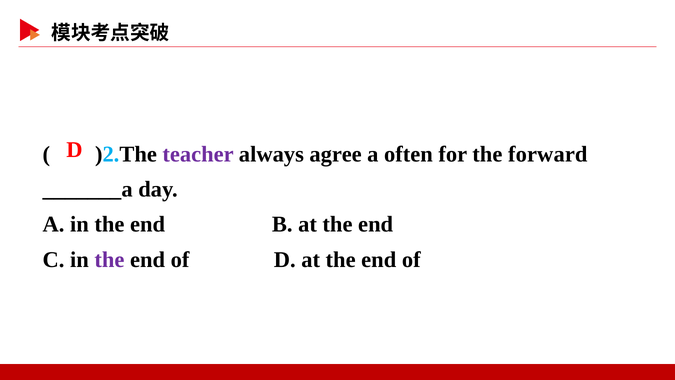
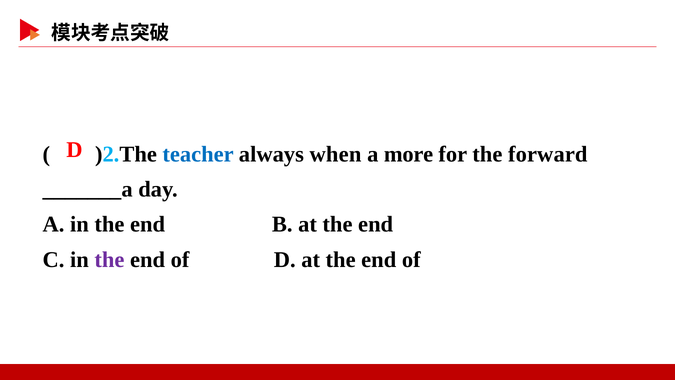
teacher colour: purple -> blue (198, 154)
agree: agree -> when (335, 154)
often: often -> more (409, 154)
